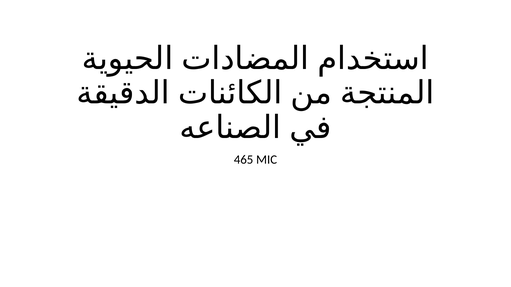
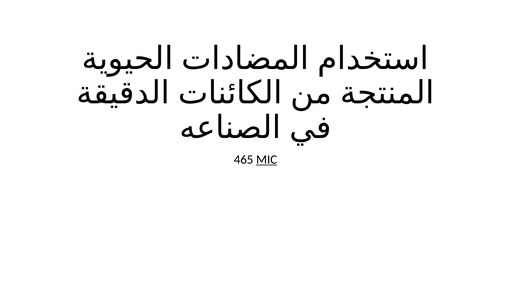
MIC underline: none -> present (267, 160)
